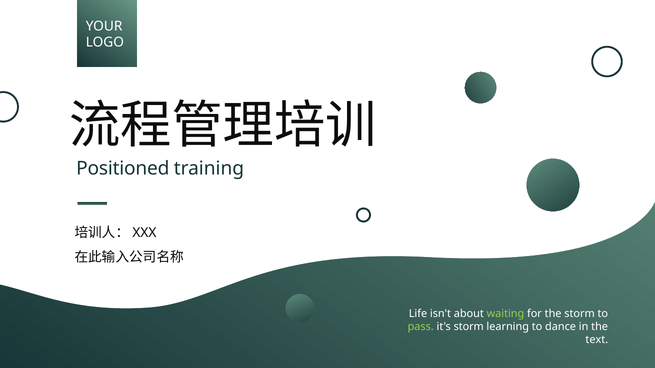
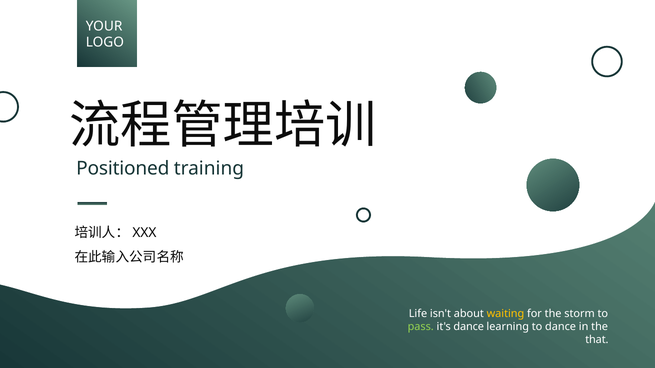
waiting colour: light green -> yellow (505, 314)
it's storm: storm -> dance (469, 327)
text: text -> that (597, 340)
